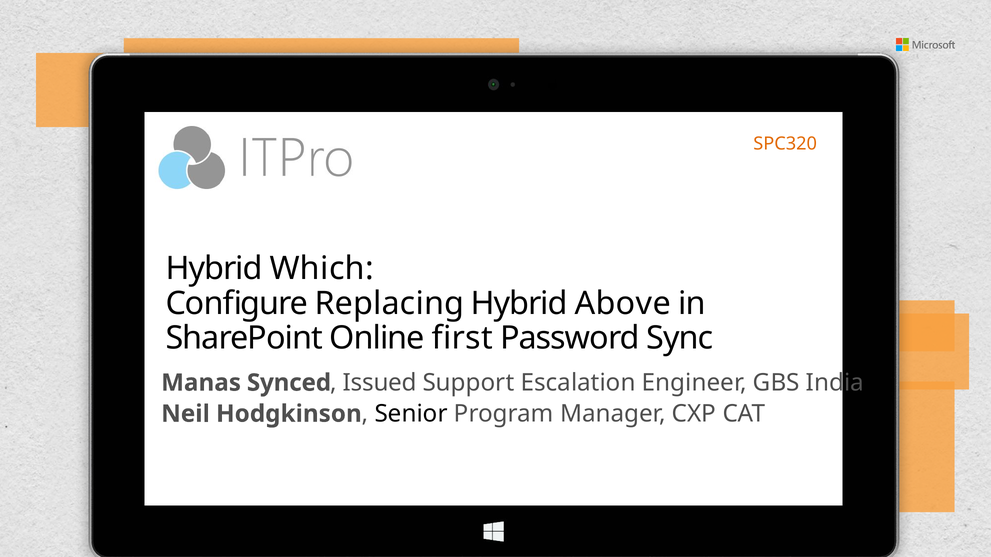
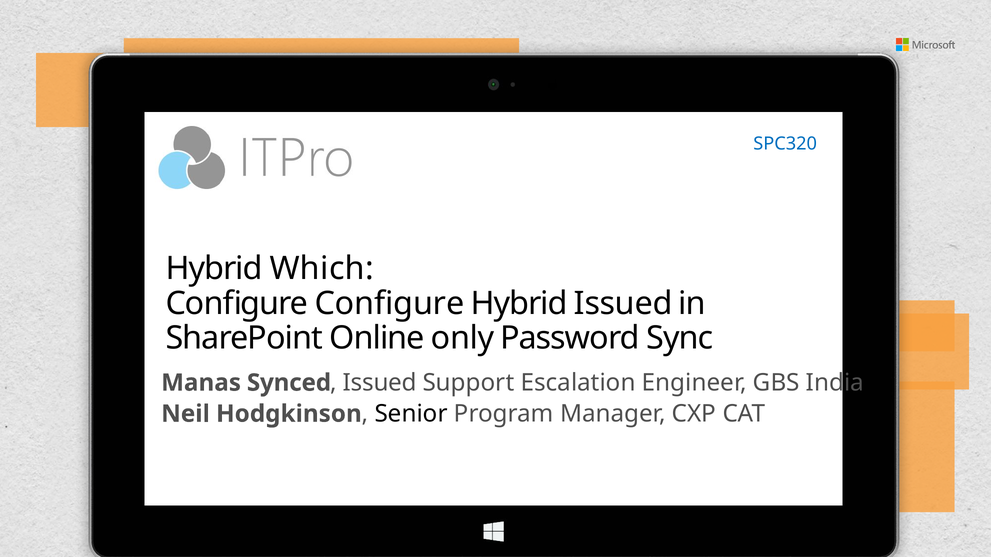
SPC320 colour: orange -> blue (785, 144)
Configure Replacing: Replacing -> Configure (389, 304)
Hybrid Above: Above -> Issued (623, 304)
first: first -> only (463, 339)
